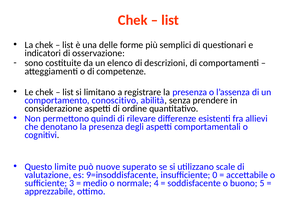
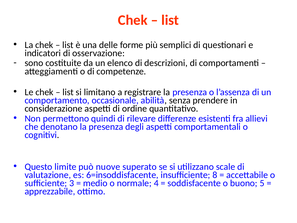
conoscitivo: conoscitivo -> occasionale (115, 100)
9=insoddisfacente: 9=insoddisfacente -> 6=insoddisfacente (122, 175)
0: 0 -> 8 (215, 175)
